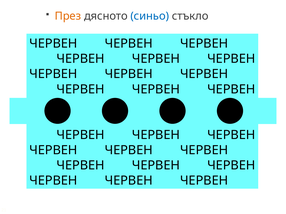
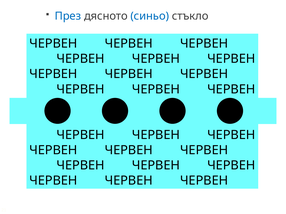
През colour: orange -> blue (68, 16)
